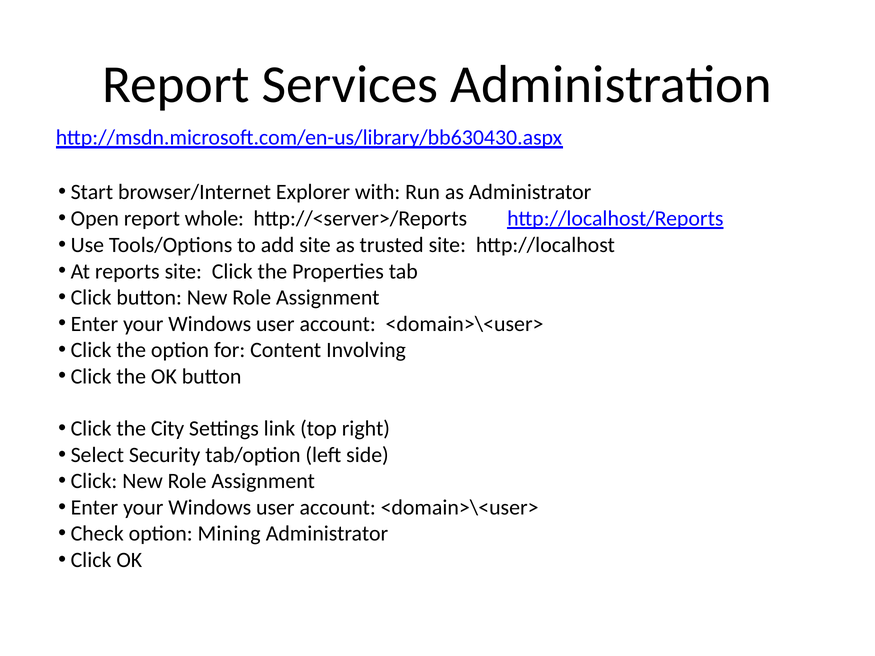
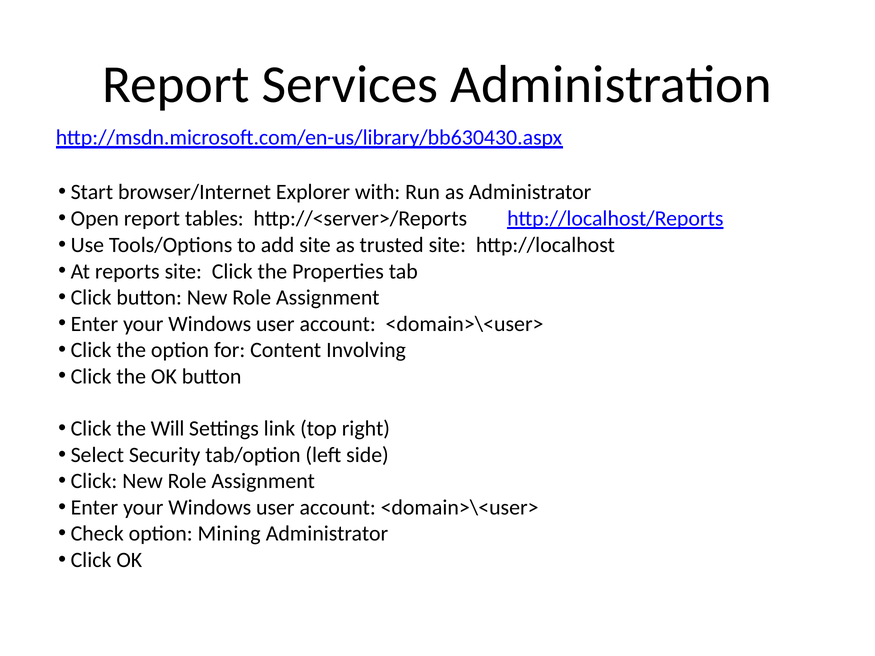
whole: whole -> tables (214, 218)
City: City -> Will (168, 429)
